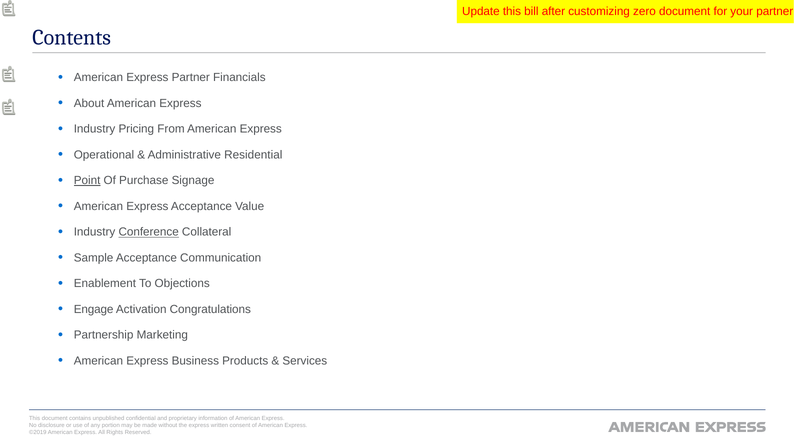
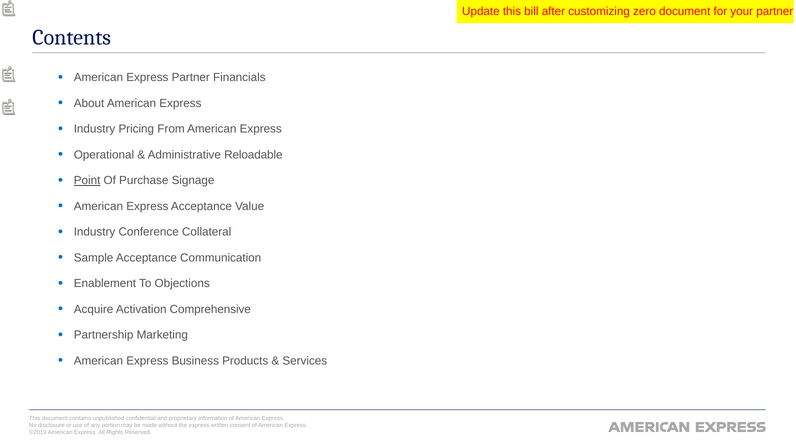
Residential: Residential -> Reloadable (253, 155)
Conference underline: present -> none (149, 232)
Engage: Engage -> Acquire (94, 309)
Congratulations: Congratulations -> Comprehensive (210, 309)
